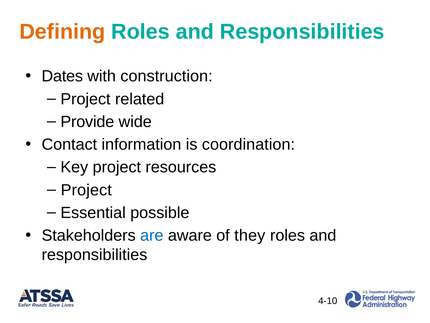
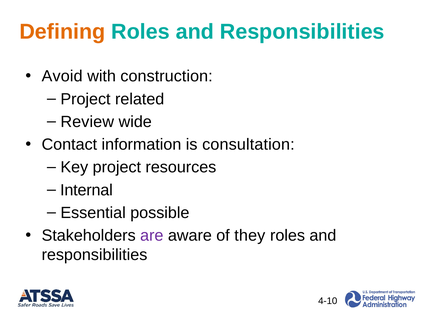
Dates: Dates -> Avoid (62, 76)
Provide: Provide -> Review (87, 122)
coordination: coordination -> consultation (248, 144)
Project: Project -> Internal (86, 190)
are colour: blue -> purple (152, 235)
